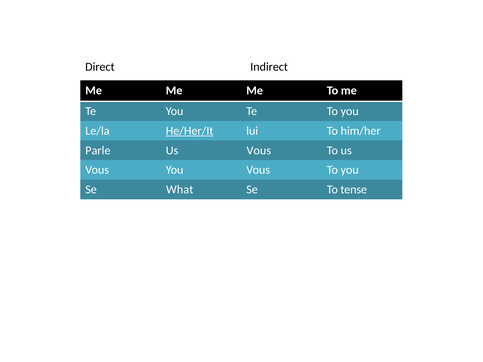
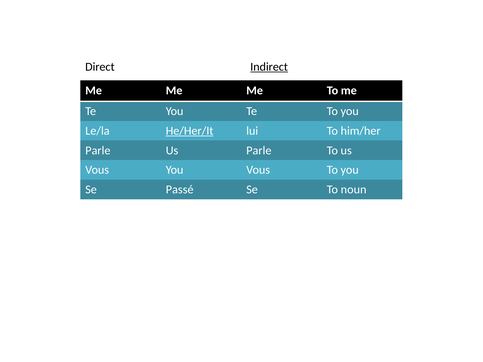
Indirect underline: none -> present (269, 67)
Vous: Vous -> Parle (259, 151)
What: What -> Passé (180, 190)
tense: tense -> noun (354, 190)
